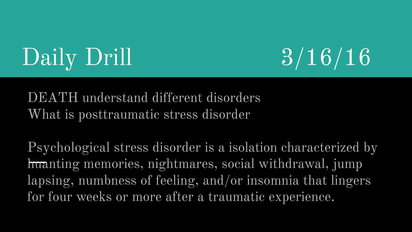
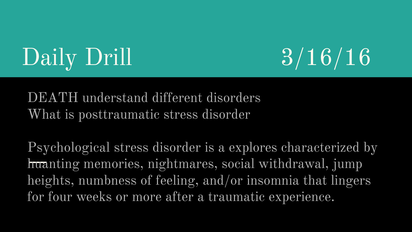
isolation: isolation -> explores (253, 147)
lapsing: lapsing -> heights (51, 180)
